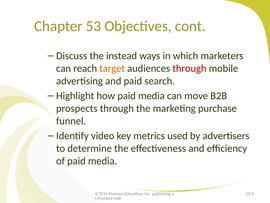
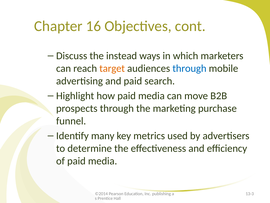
53: 53 -> 16 (94, 26)
through colour: red -> blue (189, 68)
video: video -> many (103, 135)
